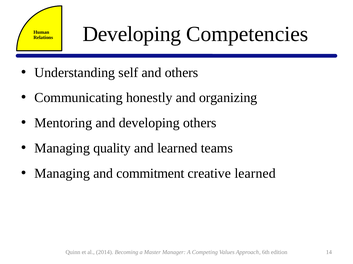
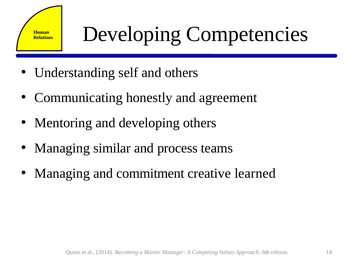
organizing: organizing -> agreement (228, 98)
quality: quality -> similar (112, 149)
and learned: learned -> process (177, 149)
